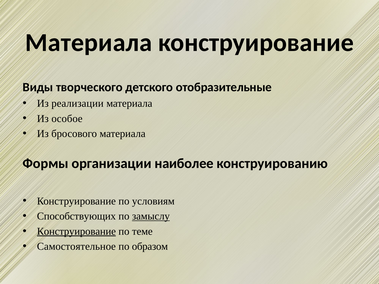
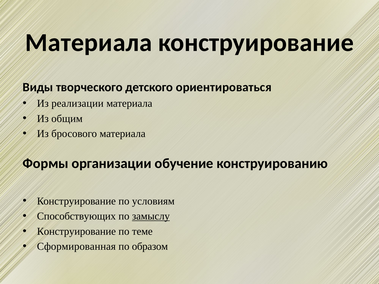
отобразительные: отобразительные -> ориентироваться (224, 87)
особое: особое -> общим (67, 119)
наиболее: наиболее -> обучение (184, 164)
Конструирование underline: present -> none (76, 232)
Самостоятельное: Самостоятельное -> Сформированная (76, 247)
